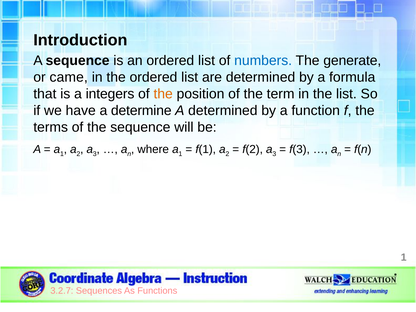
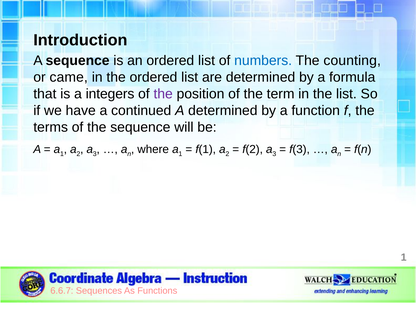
generate: generate -> counting (352, 61)
the colour: orange -> purple (163, 94)
determine: determine -> continued (141, 111)
3.2.7: 3.2.7 -> 6.6.7 (62, 291)
